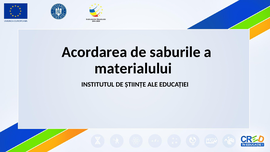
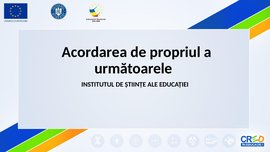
saburile: saburile -> propriul (175, 52)
materialului: materialului -> următoarele (133, 68)
